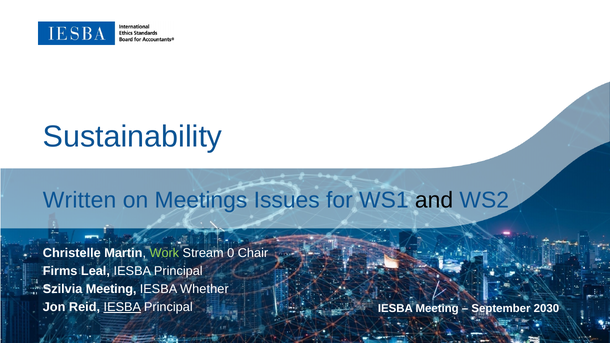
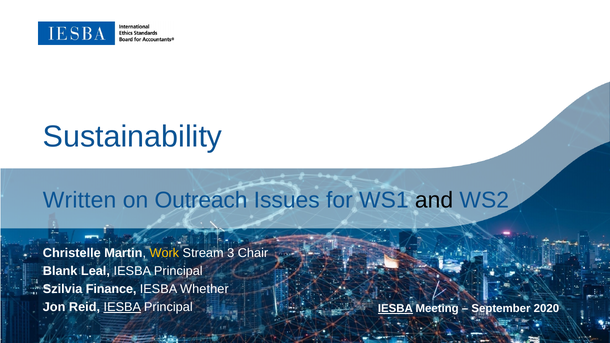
Meetings: Meetings -> Outreach (201, 200)
Work colour: light green -> yellow (164, 253)
0: 0 -> 3 (231, 253)
Firms: Firms -> Blank (60, 271)
Szilvia Meeting: Meeting -> Finance (111, 289)
IESBA underline: none -> present (395, 309)
2030: 2030 -> 2020 (546, 309)
